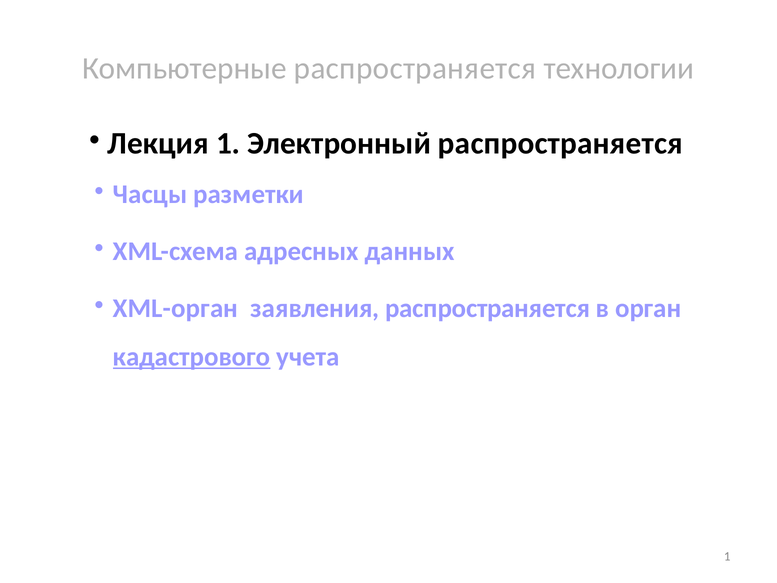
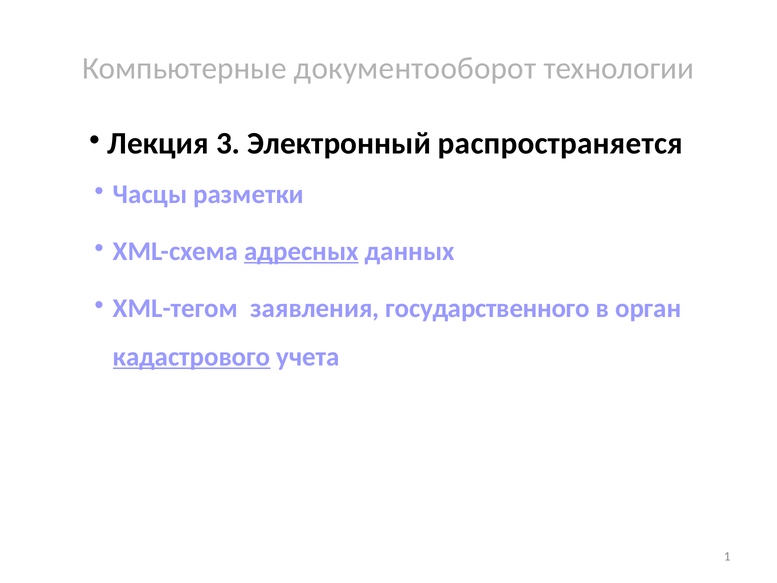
Компьютерные распространяется: распространяется -> документооборот (415, 68)
Лекция 1: 1 -> 3 (228, 143)
адресных underline: none -> present (301, 251)
XML-орган: XML-орган -> XML-тегом (176, 308)
заявления распространяется: распространяется -> государственного (488, 308)
